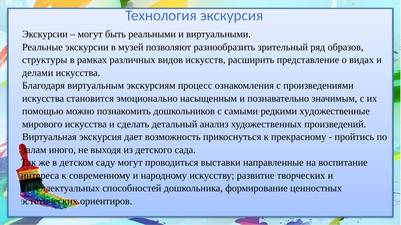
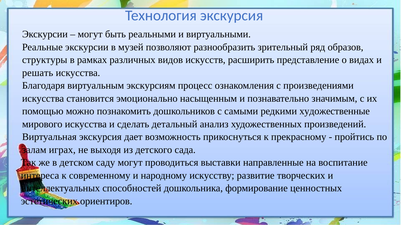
делами: делами -> решать (38, 73)
иного: иного -> играх (62, 150)
